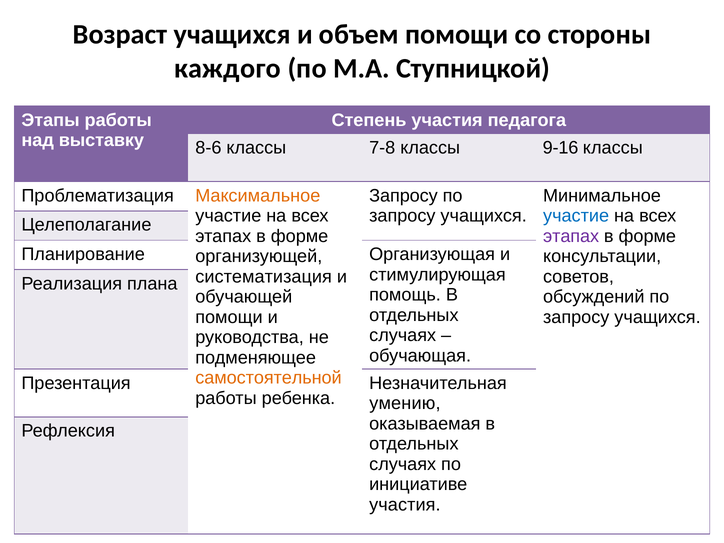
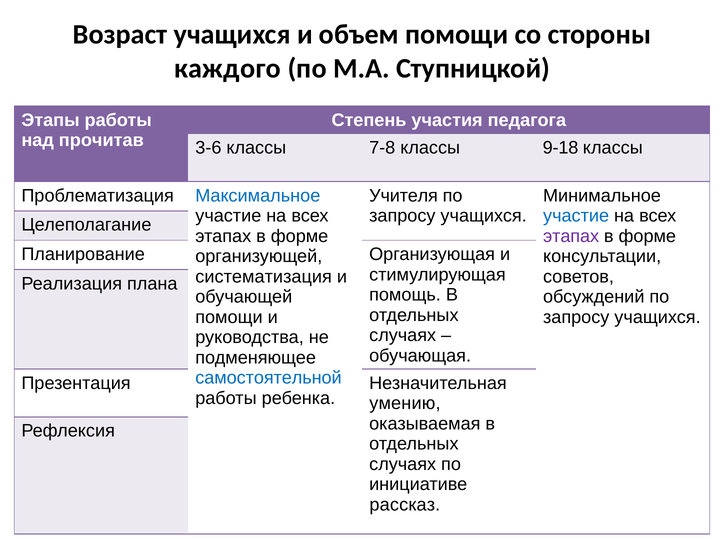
выставку: выставку -> прочитав (101, 140)
8-6: 8-6 -> 3-6 (208, 148)
9-16: 9-16 -> 9-18 (561, 148)
Максимальное colour: orange -> blue (258, 196)
Запросу: Запросу -> Учителя (404, 196)
самостоятельной colour: orange -> blue (269, 378)
участия: участия -> рассказ (405, 505)
